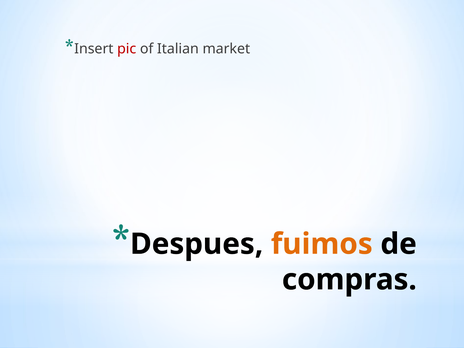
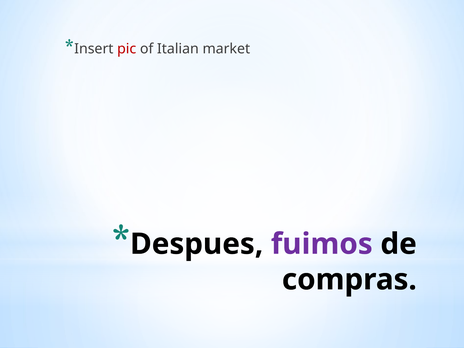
fuimos colour: orange -> purple (322, 244)
